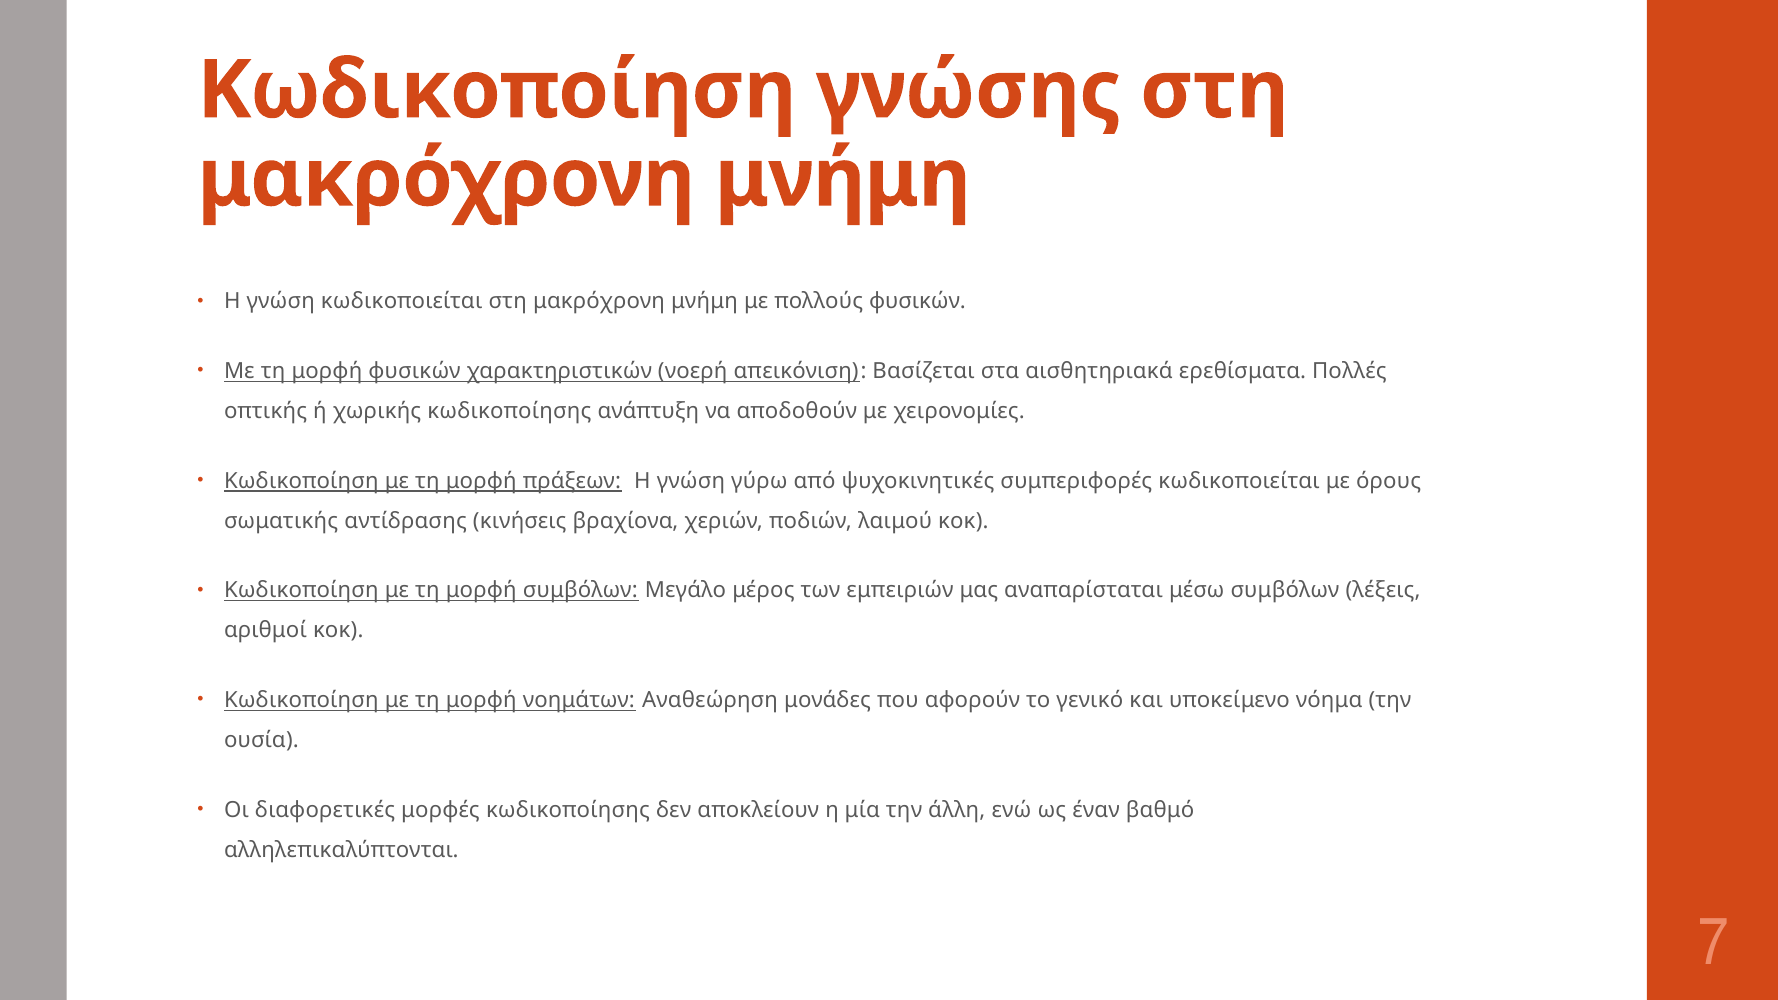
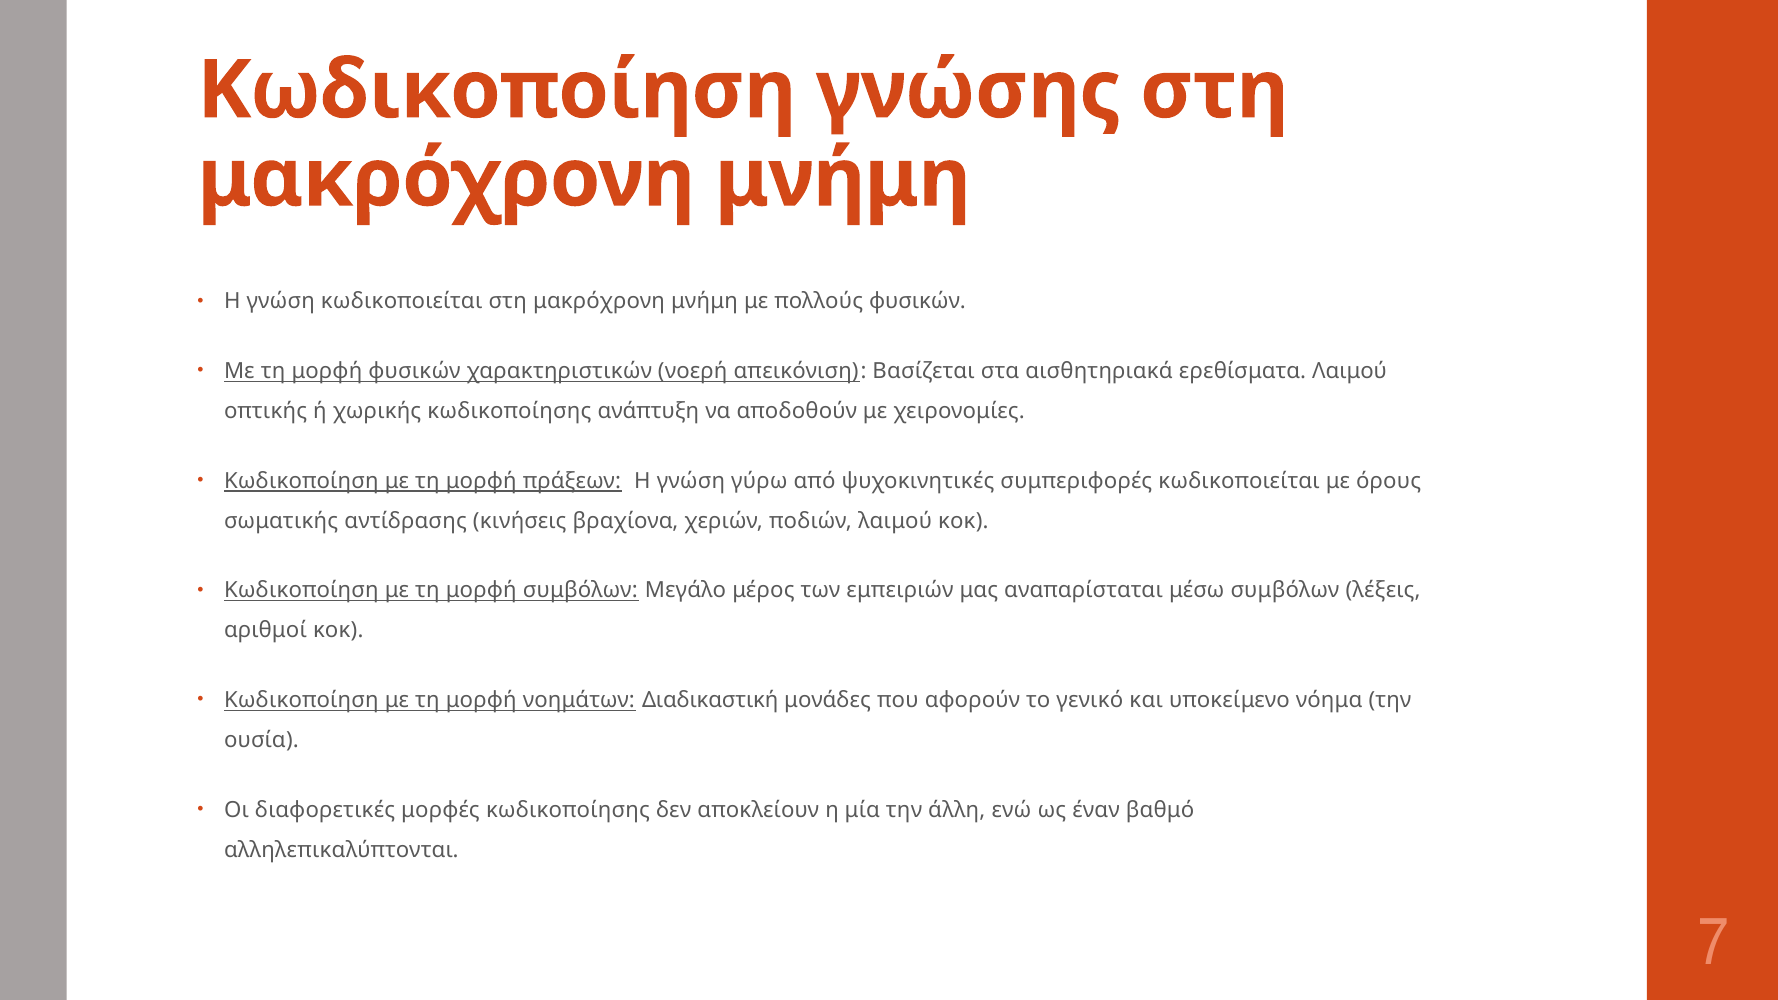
ερεθίσματα Πολλές: Πολλές -> Λαιμού (1350, 371)
Αναθεώρηση: Αναθεώρηση -> Διαδικαστική (710, 700)
